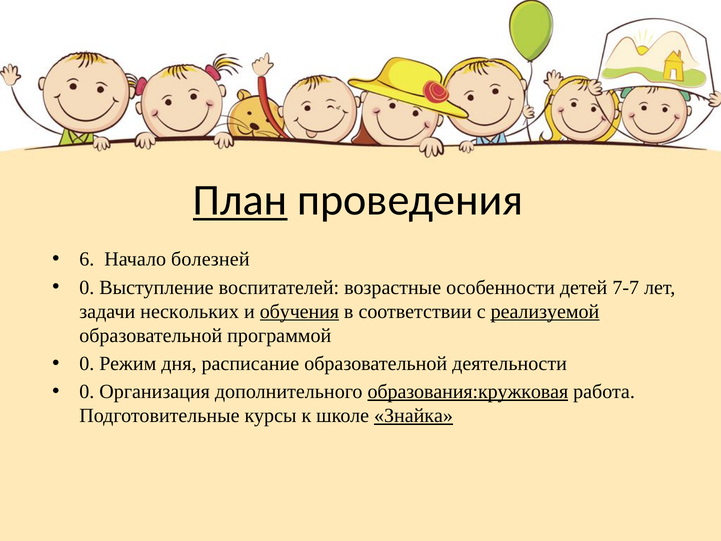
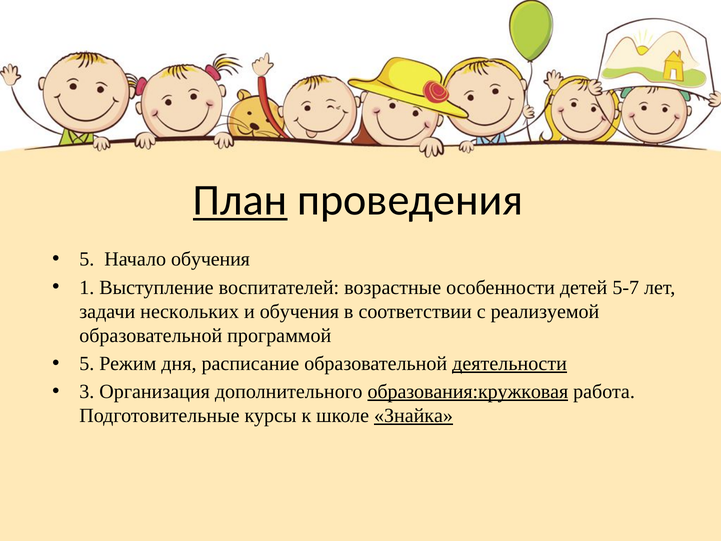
6: 6 -> 5 (87, 259)
Начало болезней: болезней -> обучения (211, 259)
0: 0 -> 1 (87, 287)
7-7: 7-7 -> 5-7 (626, 287)
обучения underline: present -> none (299, 311)
реализуемой underline: present -> none (545, 311)
0: 0 -> 5 (87, 363)
деятельности underline: none -> present (510, 363)
0: 0 -> 3 (87, 391)
